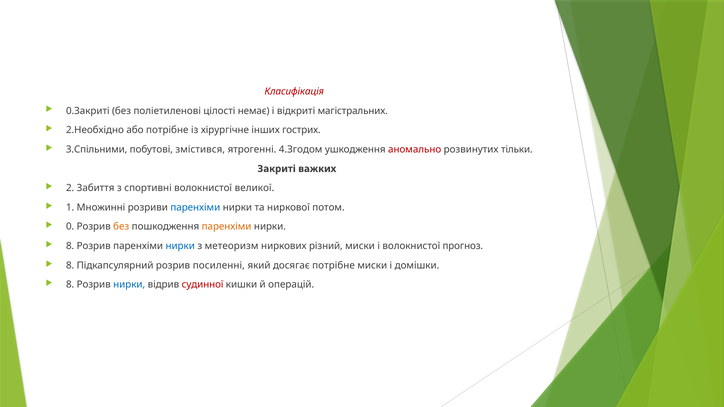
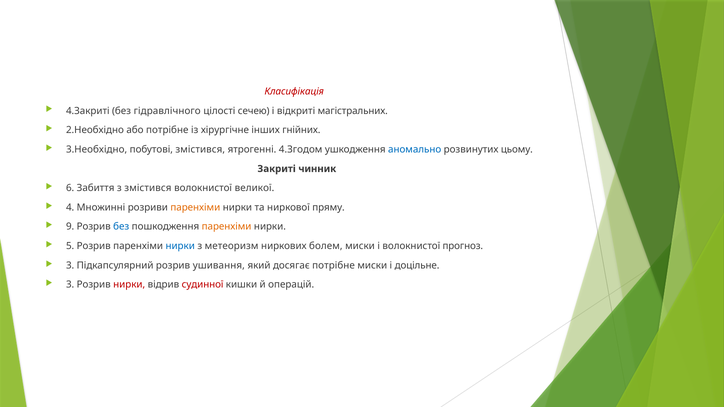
0.Закриті: 0.Закриті -> 4.Закриті (88, 111)
поліетиленові: поліетиленові -> гідравлічного (167, 111)
немає: немає -> сечею (254, 111)
гострих: гострих -> гнійних (301, 130)
3.Спільними: 3.Спільними -> 3.Необхідно (97, 150)
аномально colour: red -> blue (415, 150)
тільки: тільки -> цьому (517, 150)
важких: важких -> чинник (317, 169)
2: 2 -> 6 (70, 188)
з спортивні: спортивні -> змістився (148, 188)
1: 1 -> 4 (70, 208)
паренхіми colour: blue -> orange (195, 208)
потом: потом -> пряму (329, 208)
0: 0 -> 9 (70, 227)
без colour: orange -> blue (121, 227)
8: 8 -> 5 (70, 246)
різний: різний -> болем (326, 246)
8: 8 -> 3 (70, 266)
посиленні: посиленні -> ушивання (219, 266)
домішки: домішки -> доцільне (417, 266)
8: 8 -> 3 (70, 285)
нирки colour: blue -> red (129, 285)
